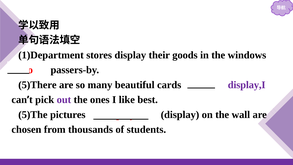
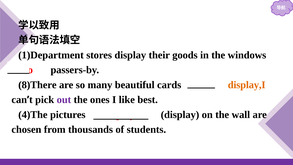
5)There: 5)There -> 8)There (37, 85)
display,I colour: purple -> orange (247, 85)
5)The: 5)The -> 4)The (33, 114)
